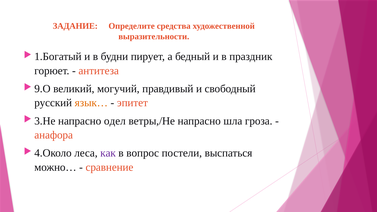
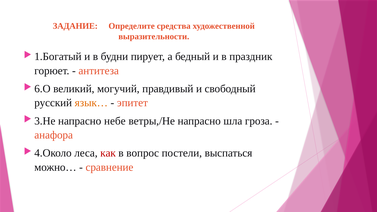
9.О: 9.О -> 6.О (42, 89)
одел: одел -> небе (115, 121)
как colour: purple -> red (108, 153)
